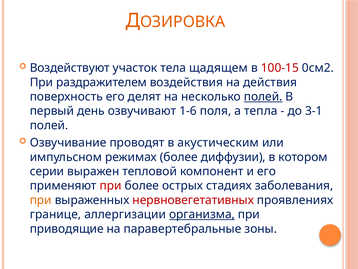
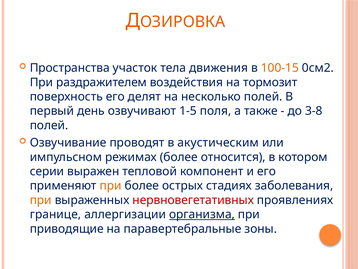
Воздействуют: Воздействуют -> Пространства (70, 68)
щадящем: щадящем -> движения (219, 68)
100-15 colour: red -> orange (280, 68)
действия: действия -> тормозит (270, 82)
полей underline: present -> none (263, 97)
1-6: 1-6 -> 1-5 (188, 111)
тепла: тепла -> также (261, 111)
3-1: 3-1 -> 3-8 (314, 111)
диффузии: диффузии -> относится (233, 157)
при colour: red -> orange (111, 185)
